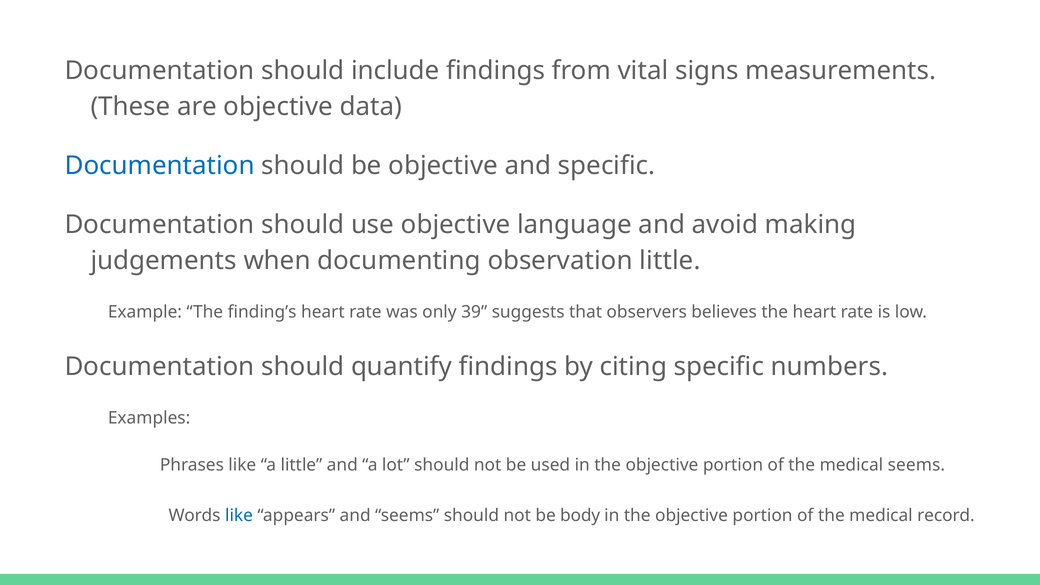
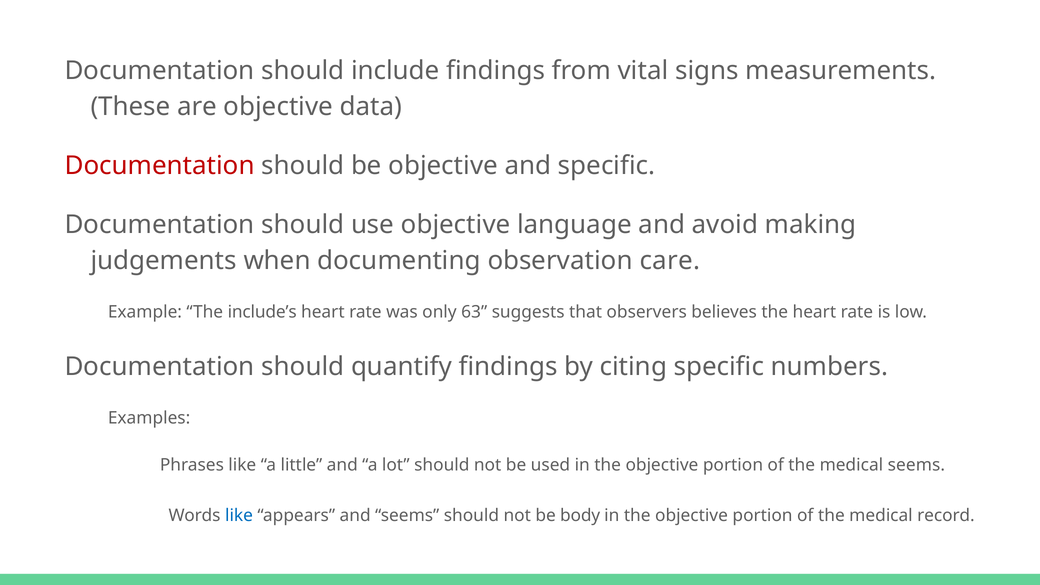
Documentation colour: blue -> red (160, 166)
observation little: little -> care (670, 261)
finding’s: finding’s -> include’s (262, 312)
39: 39 -> 63 (474, 312)
